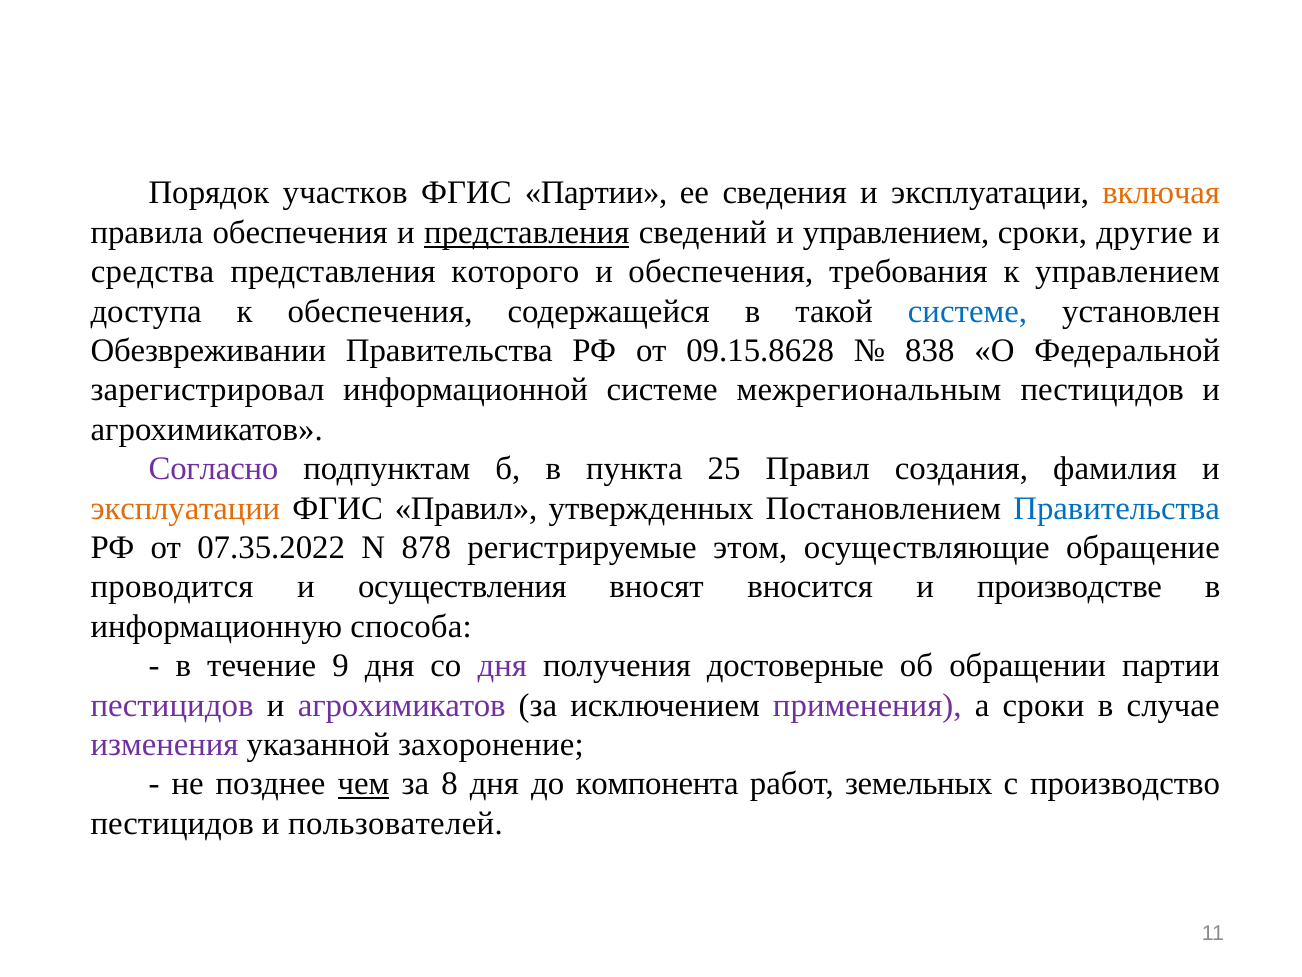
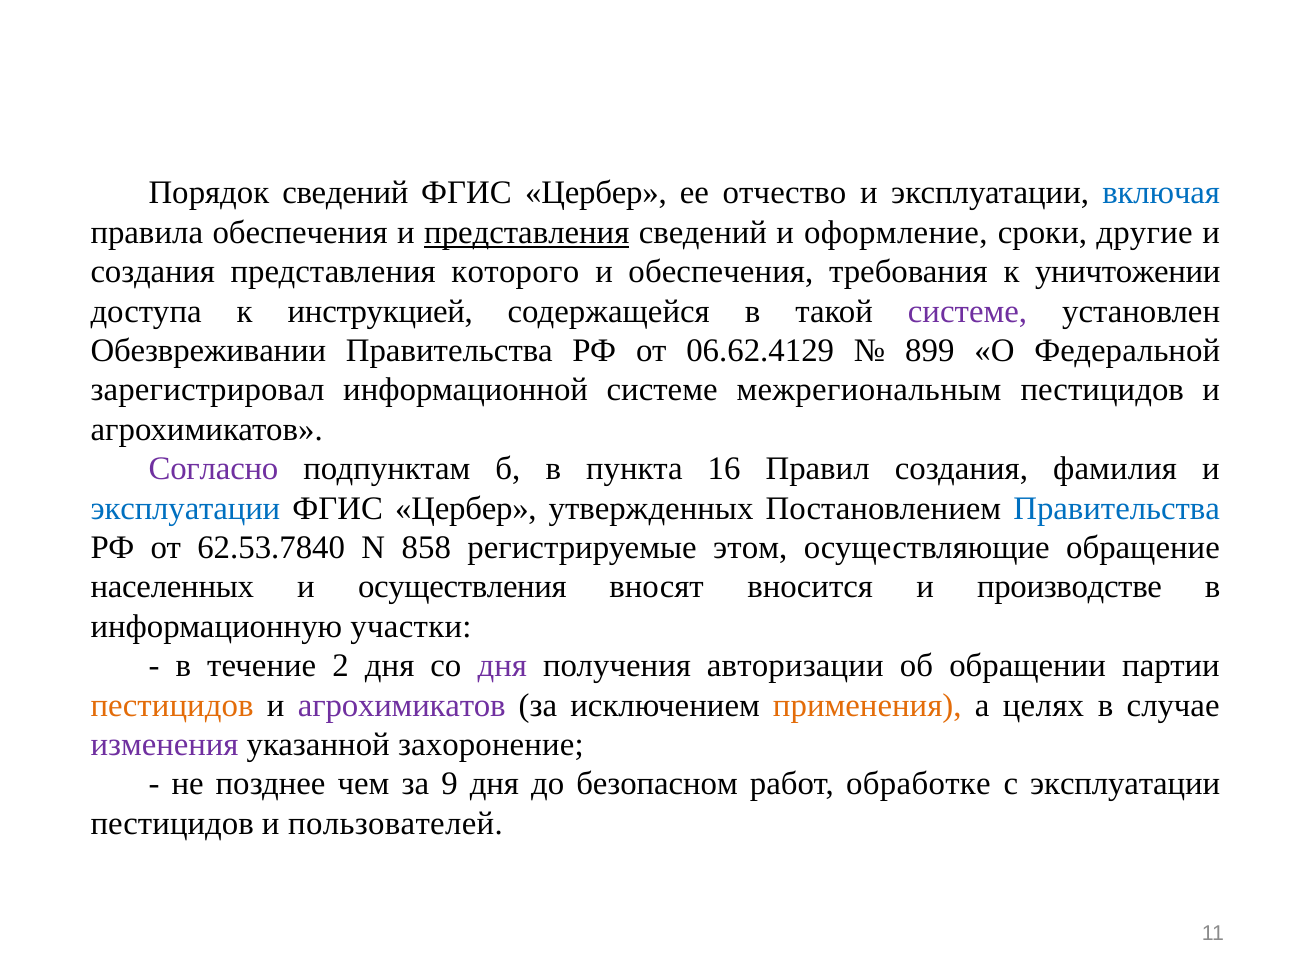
Порядок участков: участков -> сведений (345, 193)
Партии: Партии -> Цербер (596, 193)
сведения: сведения -> отчество (784, 193)
включая colour: orange -> blue (1161, 193)
и управлением: управлением -> оформление (896, 232)
средства: средства -> создания (153, 272)
к управлением: управлением -> уничтожении (1128, 272)
к обеспечения: обеспечения -> инструкцией (380, 311)
системе colour: blue -> purple (968, 311)
09.15.8628: 09.15.8628 -> 06.62.4129 (760, 350)
838: 838 -> 899 (930, 350)
25: 25 -> 16 (724, 469)
эксплуатации colour: orange -> blue (185, 508)
Правил: Правил -> Цербер (466, 508)
07.35.2022: 07.35.2022 -> 62.53.7840 (271, 547)
878: 878 -> 858 (426, 547)
проводится: проводится -> населенных (172, 587)
способа: способа -> участки (411, 626)
9: 9 -> 2 (341, 665)
достоверные: достоверные -> авторизации (795, 665)
пестицидов colour: purple -> orange (172, 705)
применения colour: purple -> orange (867, 705)
а сроки: сроки -> целях (1043, 705)
чем underline: present -> none (363, 784)
8: 8 -> 9 (449, 784)
компонента: компонента -> безопасном (657, 784)
земельных: земельных -> обработке (918, 784)
с производство: производство -> эксплуатации (1125, 784)
